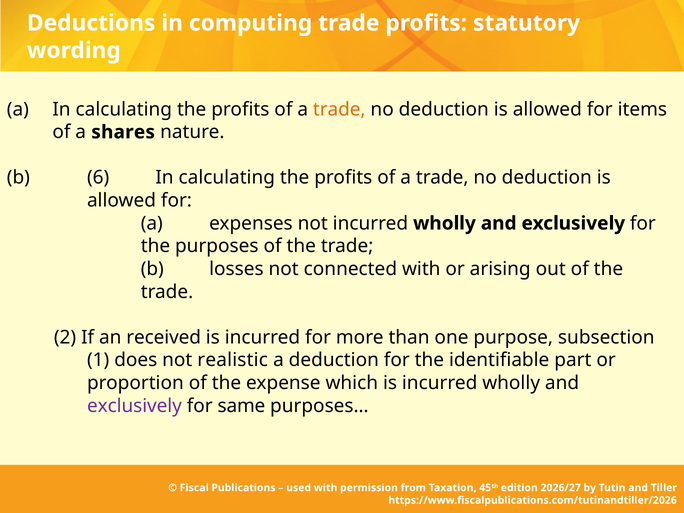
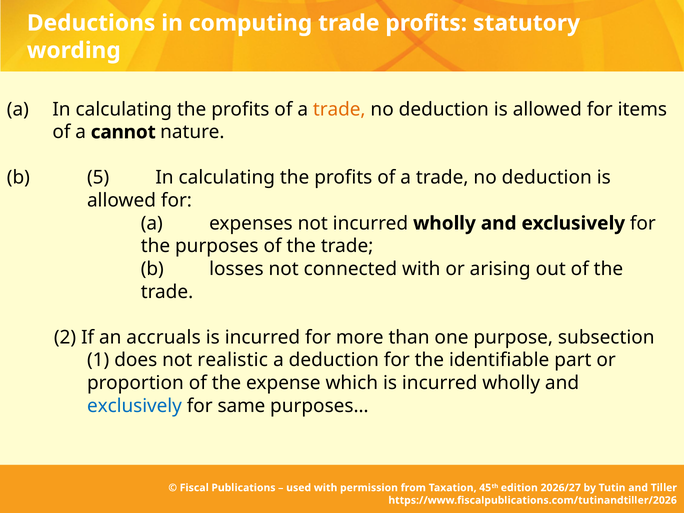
shares: shares -> cannot (123, 132)
6: 6 -> 5 (98, 178)
received: received -> accruals (164, 337)
exclusively colour: purple -> blue (134, 406)
